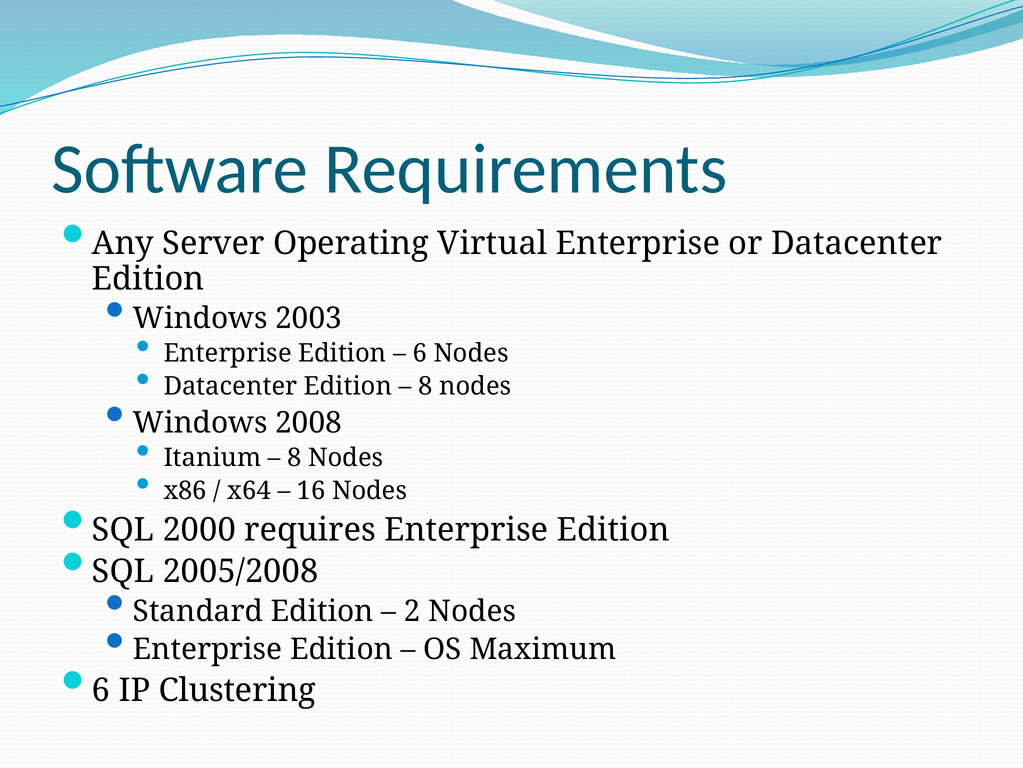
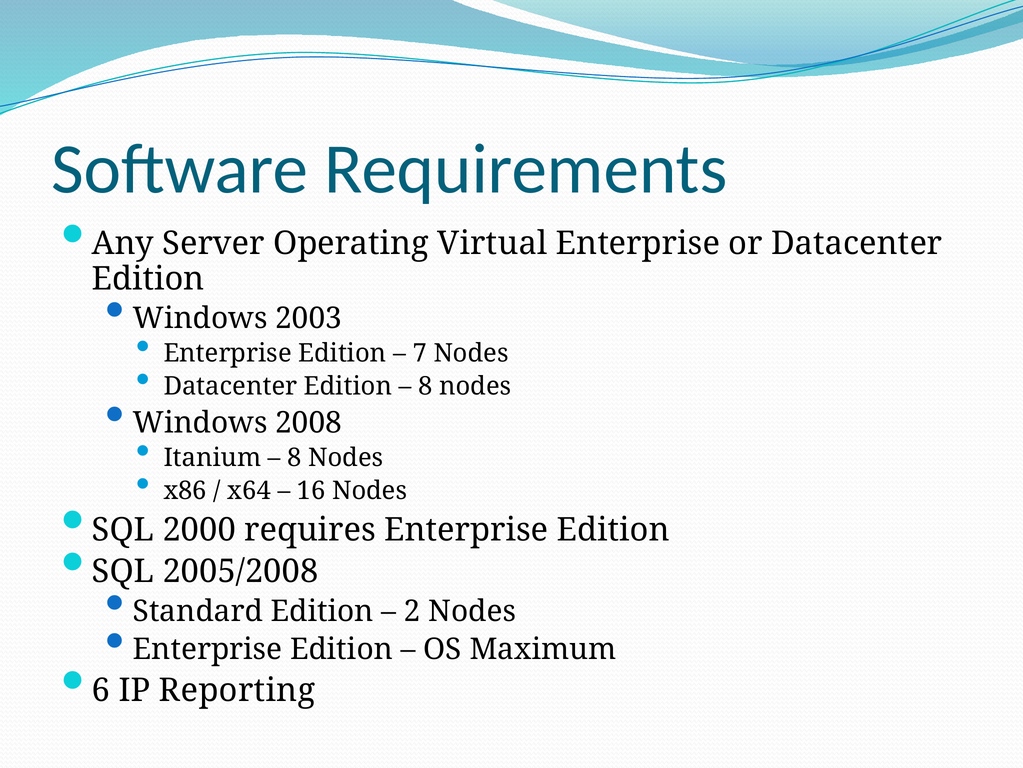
6: 6 -> 7 (420, 353)
Clustering: Clustering -> Reporting (237, 690)
